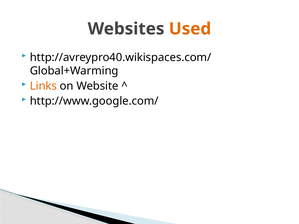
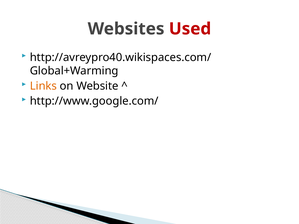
Used colour: orange -> red (190, 29)
